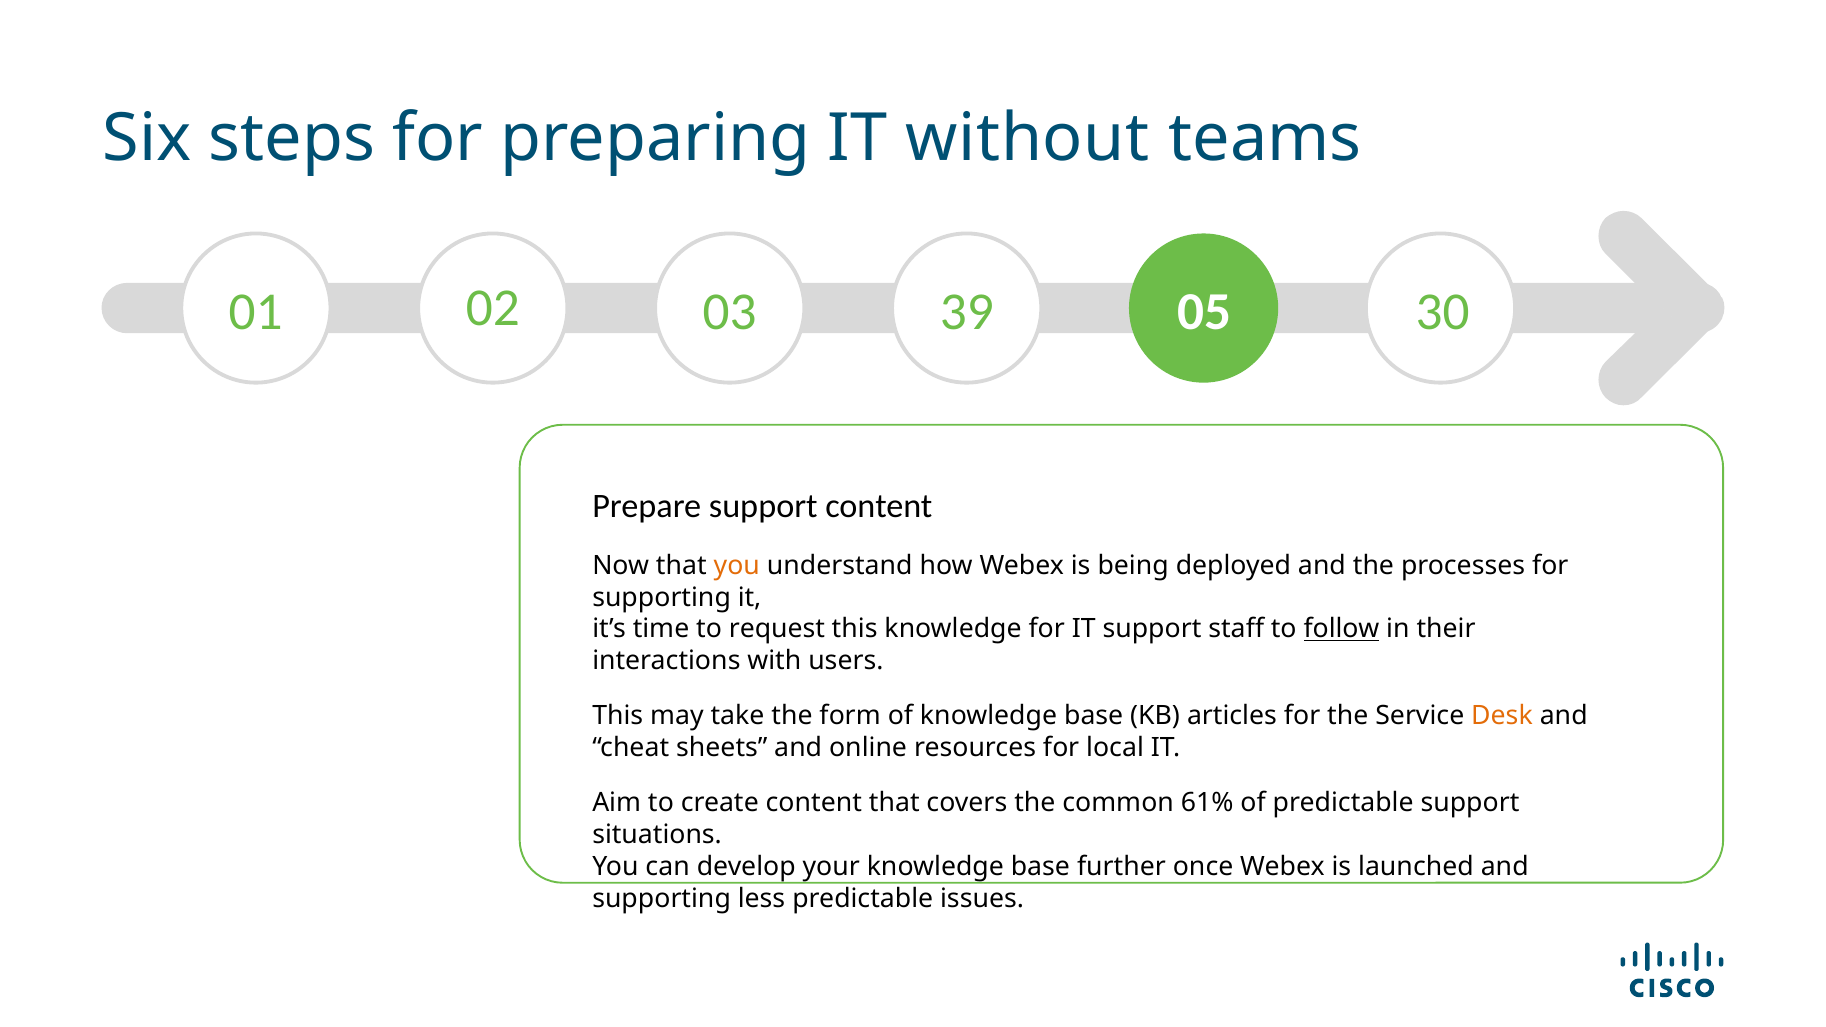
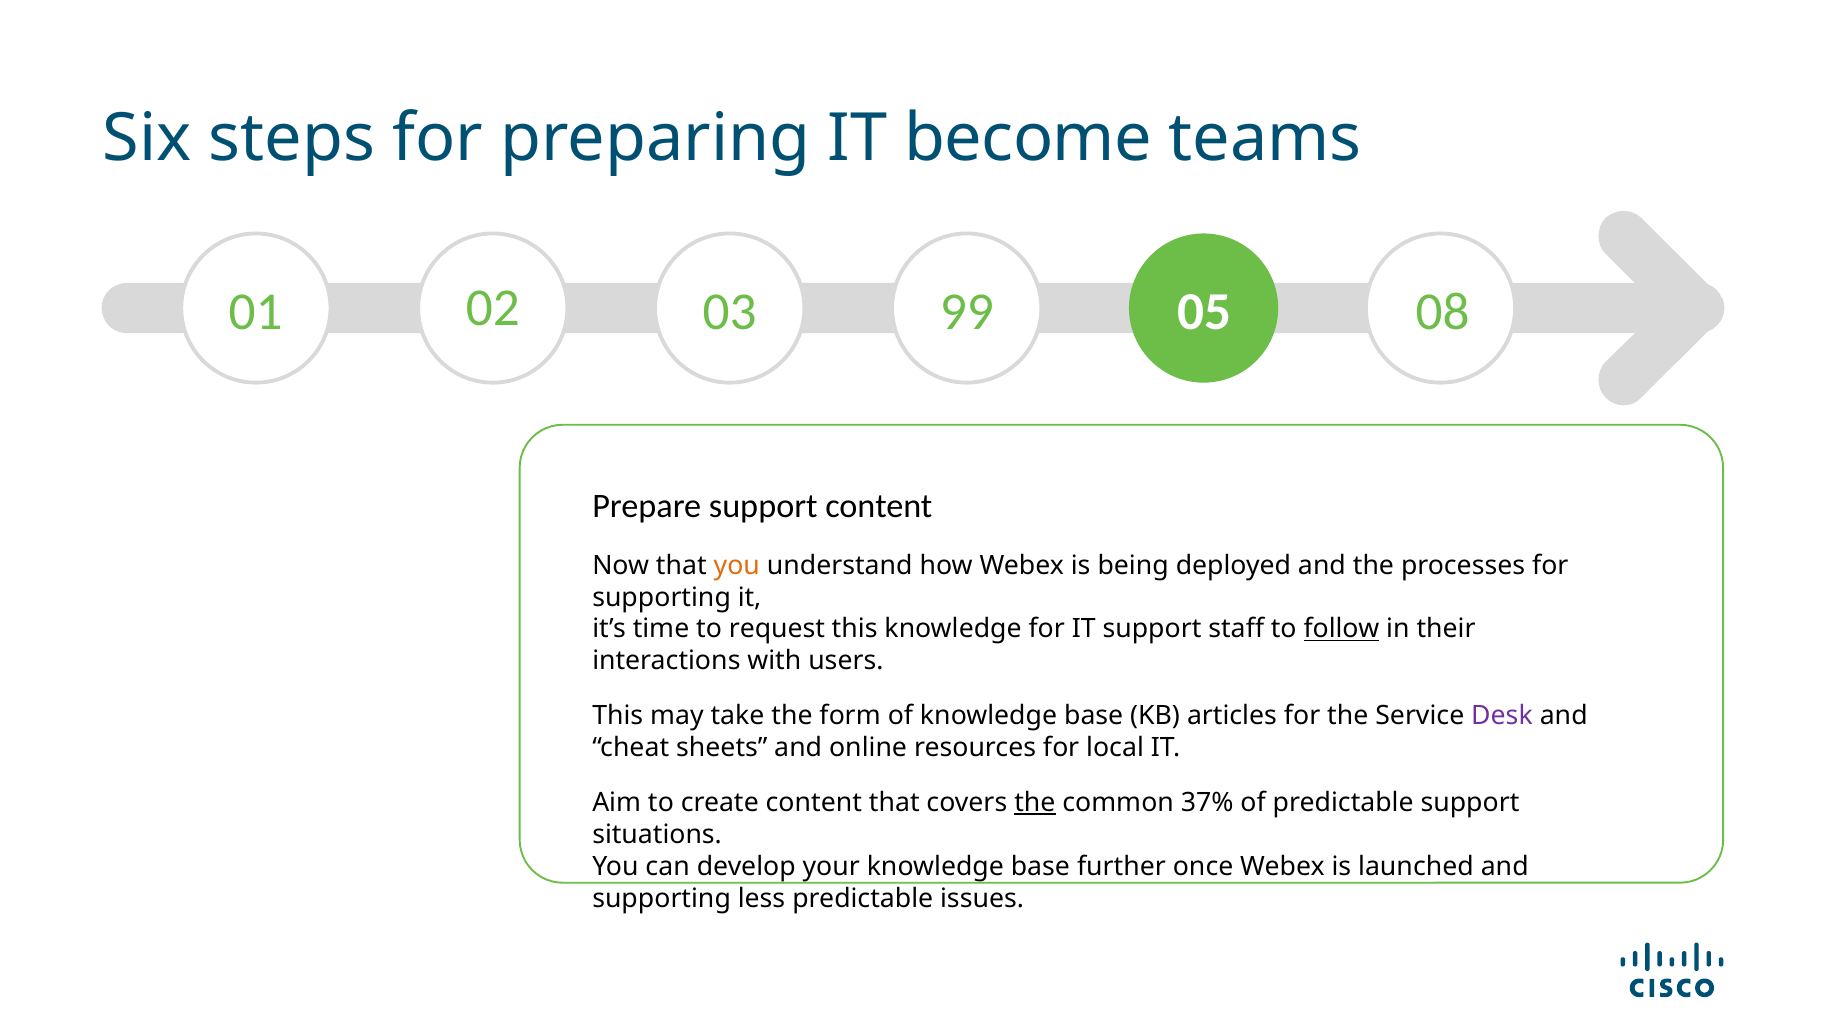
without: without -> become (1028, 138)
39: 39 -> 99 (967, 312)
30: 30 -> 08 (1443, 312)
Desk colour: orange -> purple (1502, 716)
the underline: none -> present (1035, 803)
61%: 61% -> 37% (1207, 803)
